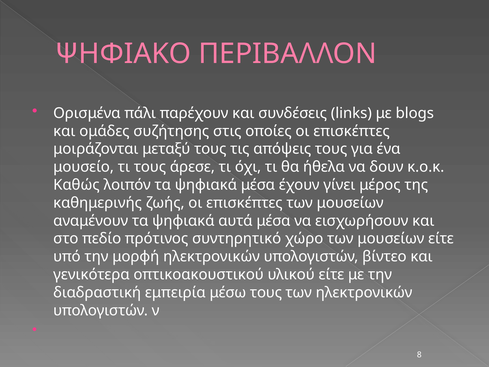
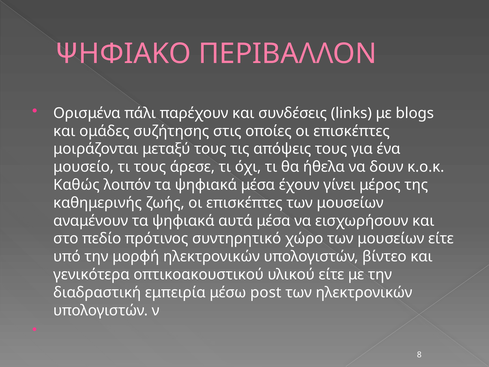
μέσω τους: τους -> post (266, 292)
